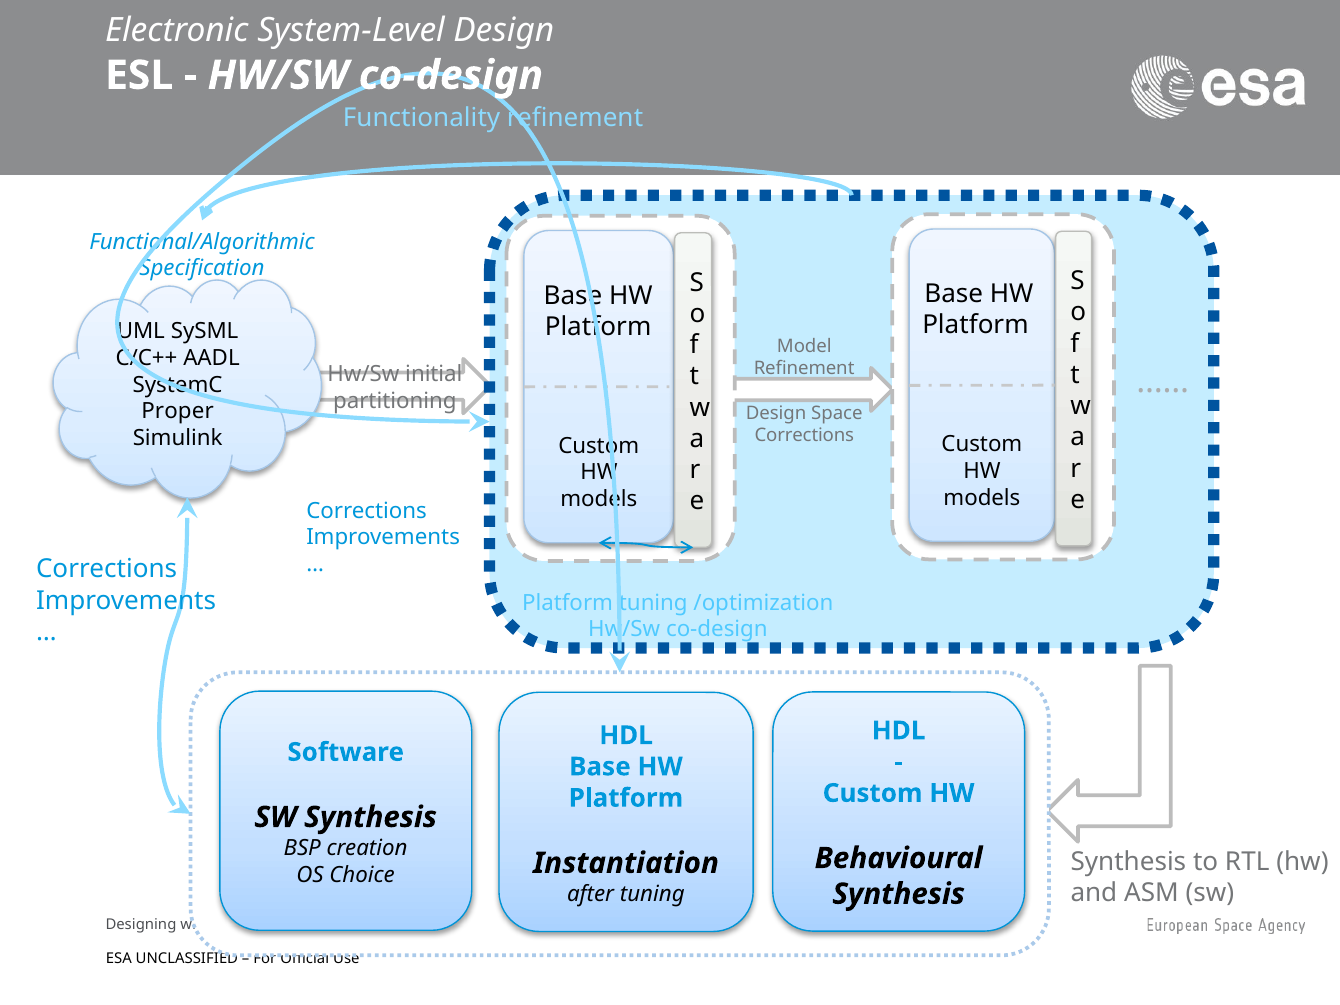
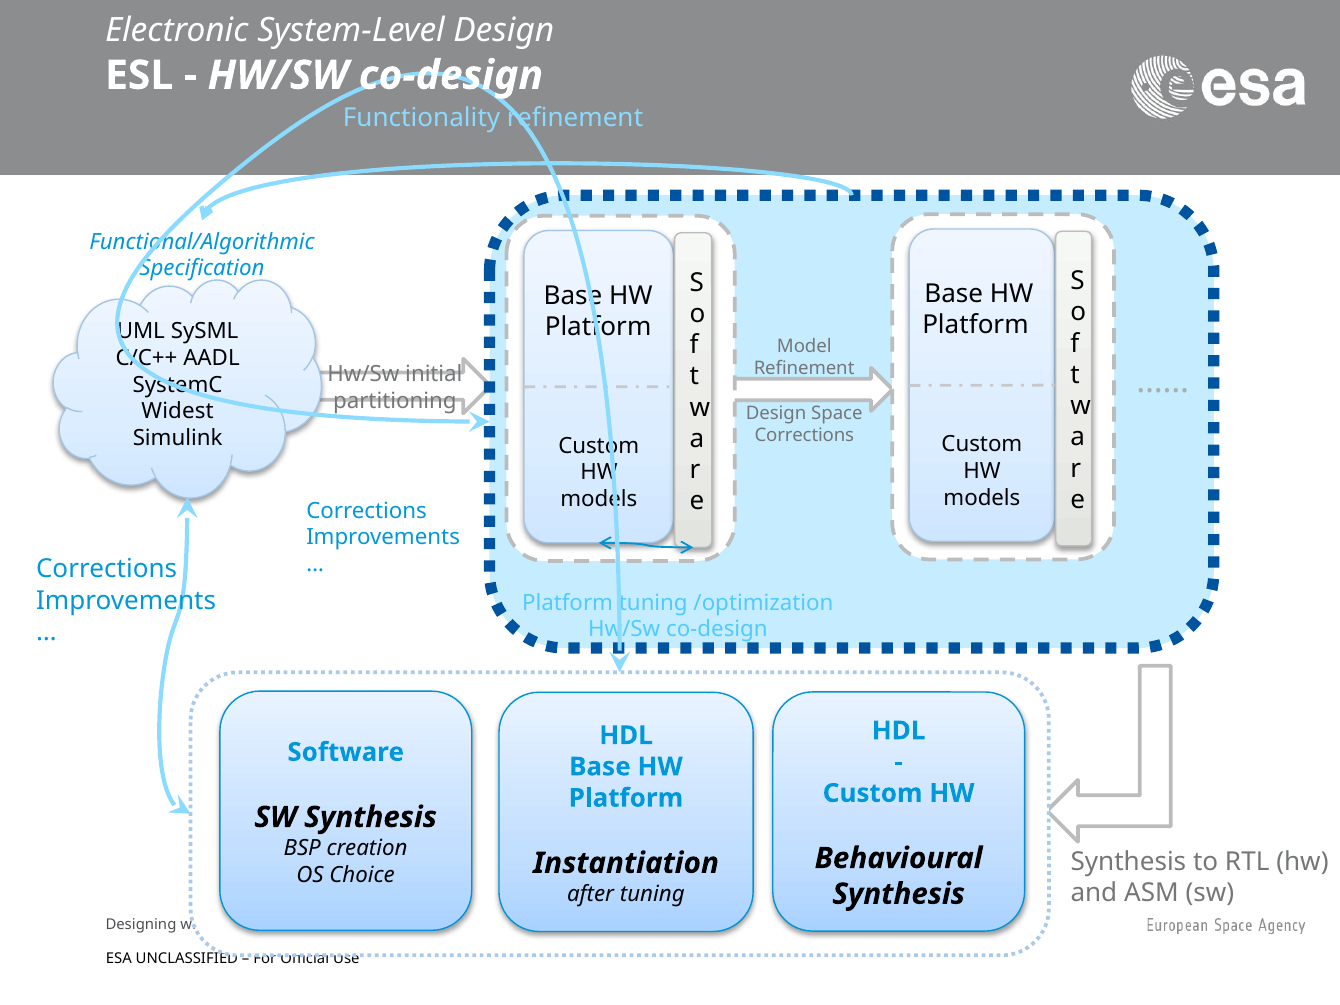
Proper: Proper -> Widest (178, 412)
